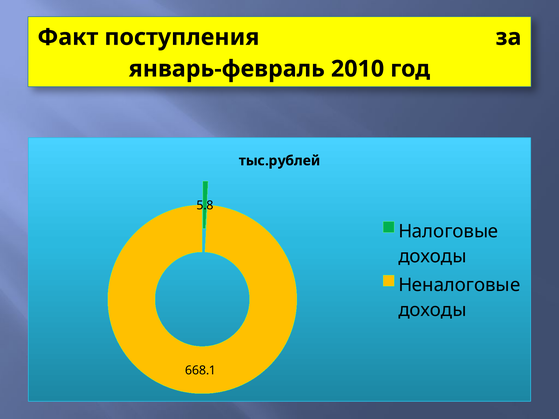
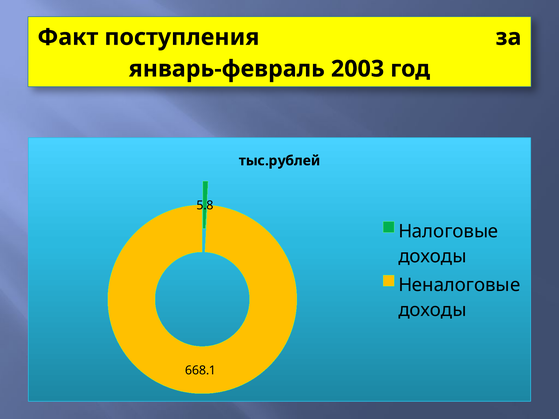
2010: 2010 -> 2003 (358, 69)
